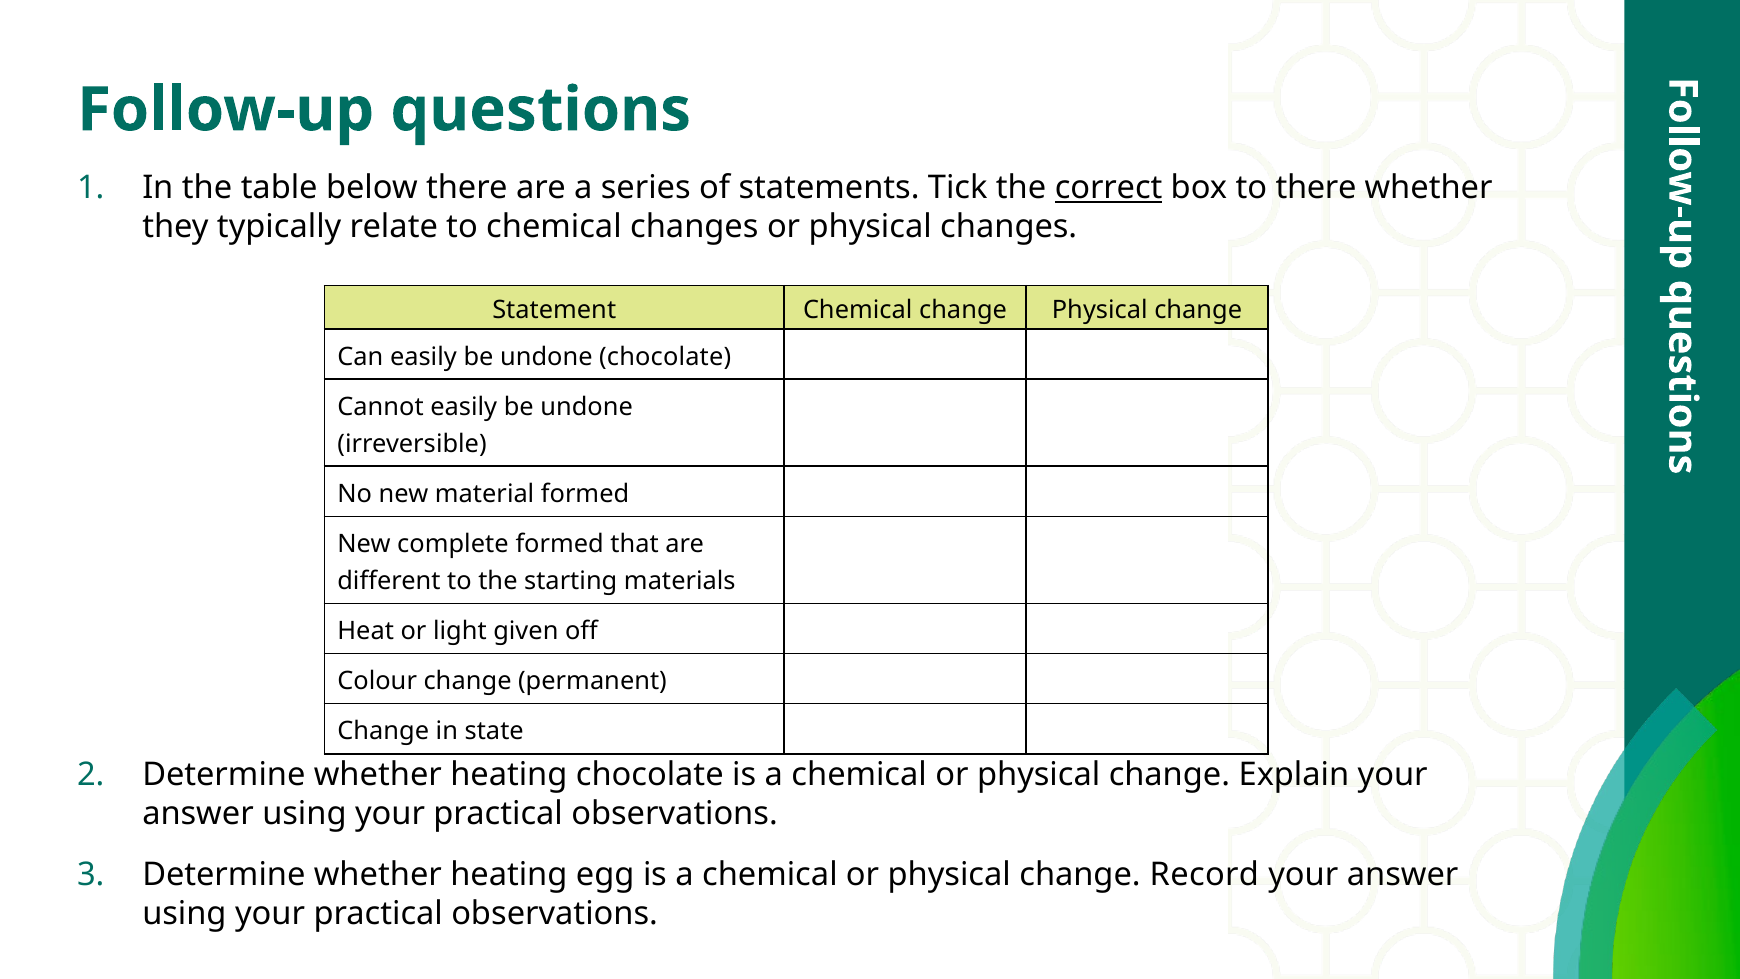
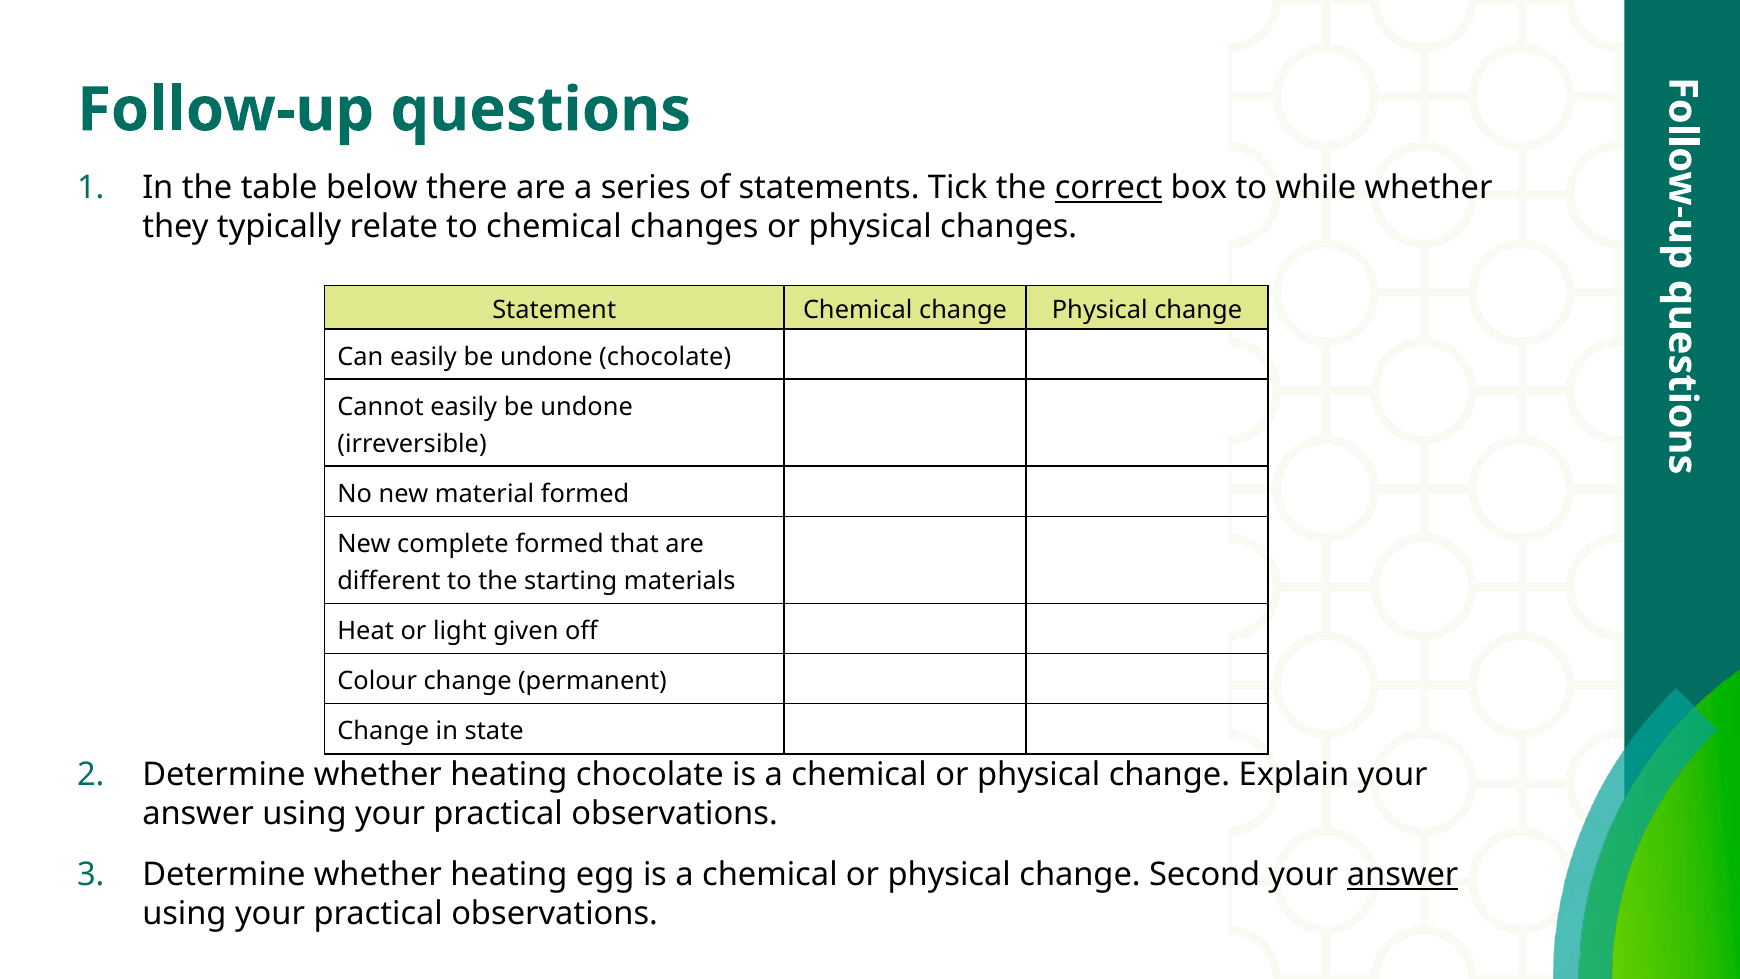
to there: there -> while (1316, 188)
Record: Record -> Second (1205, 875)
answer underline: none -> present (1403, 875)
